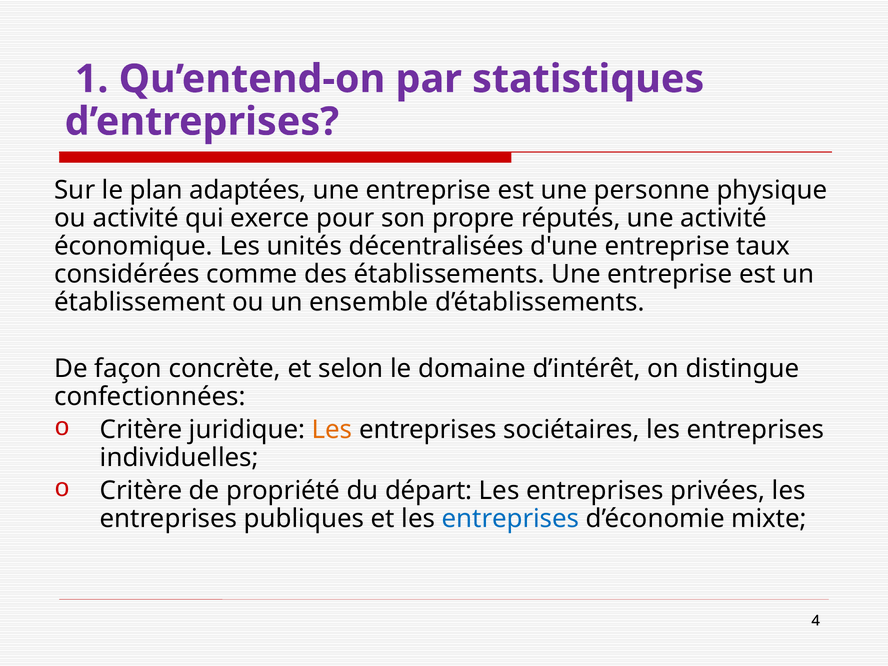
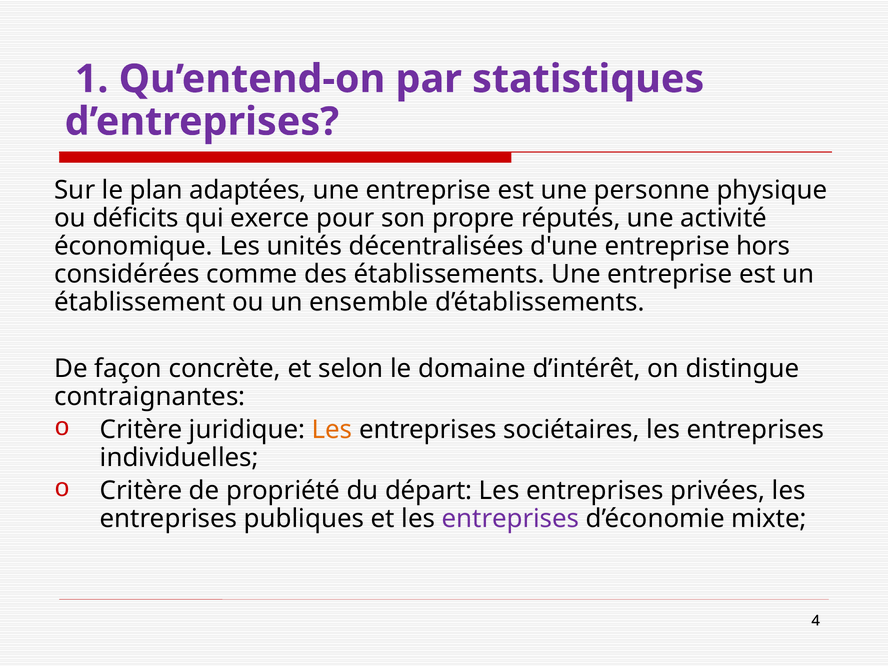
ou activité: activité -> déficits (136, 218)
taux: taux -> hors (763, 246)
confectionnées: confectionnées -> contraignantes (150, 397)
entreprises colour: blue -> purple (511, 519)
